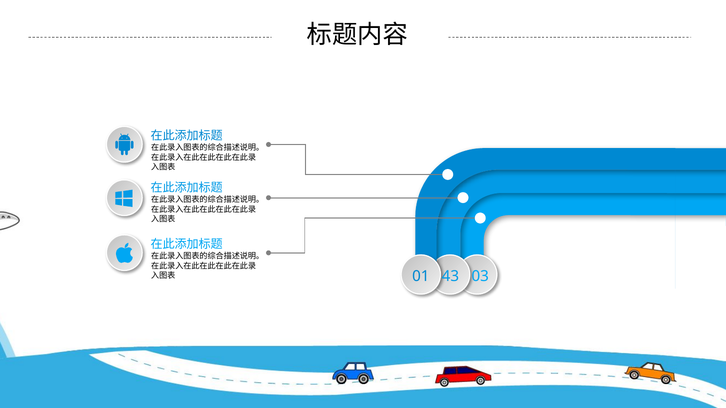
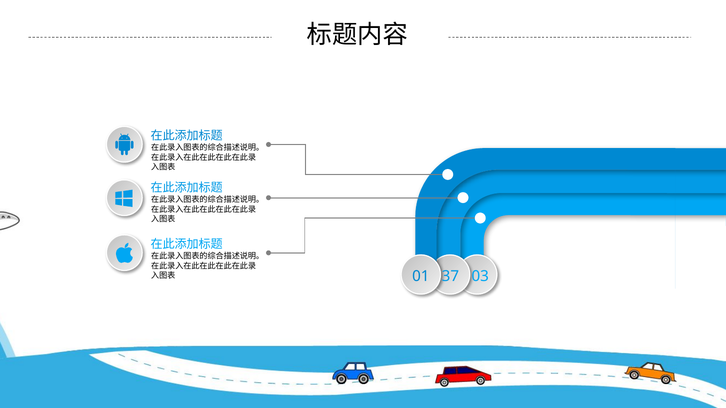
43: 43 -> 37 (450, 276)
